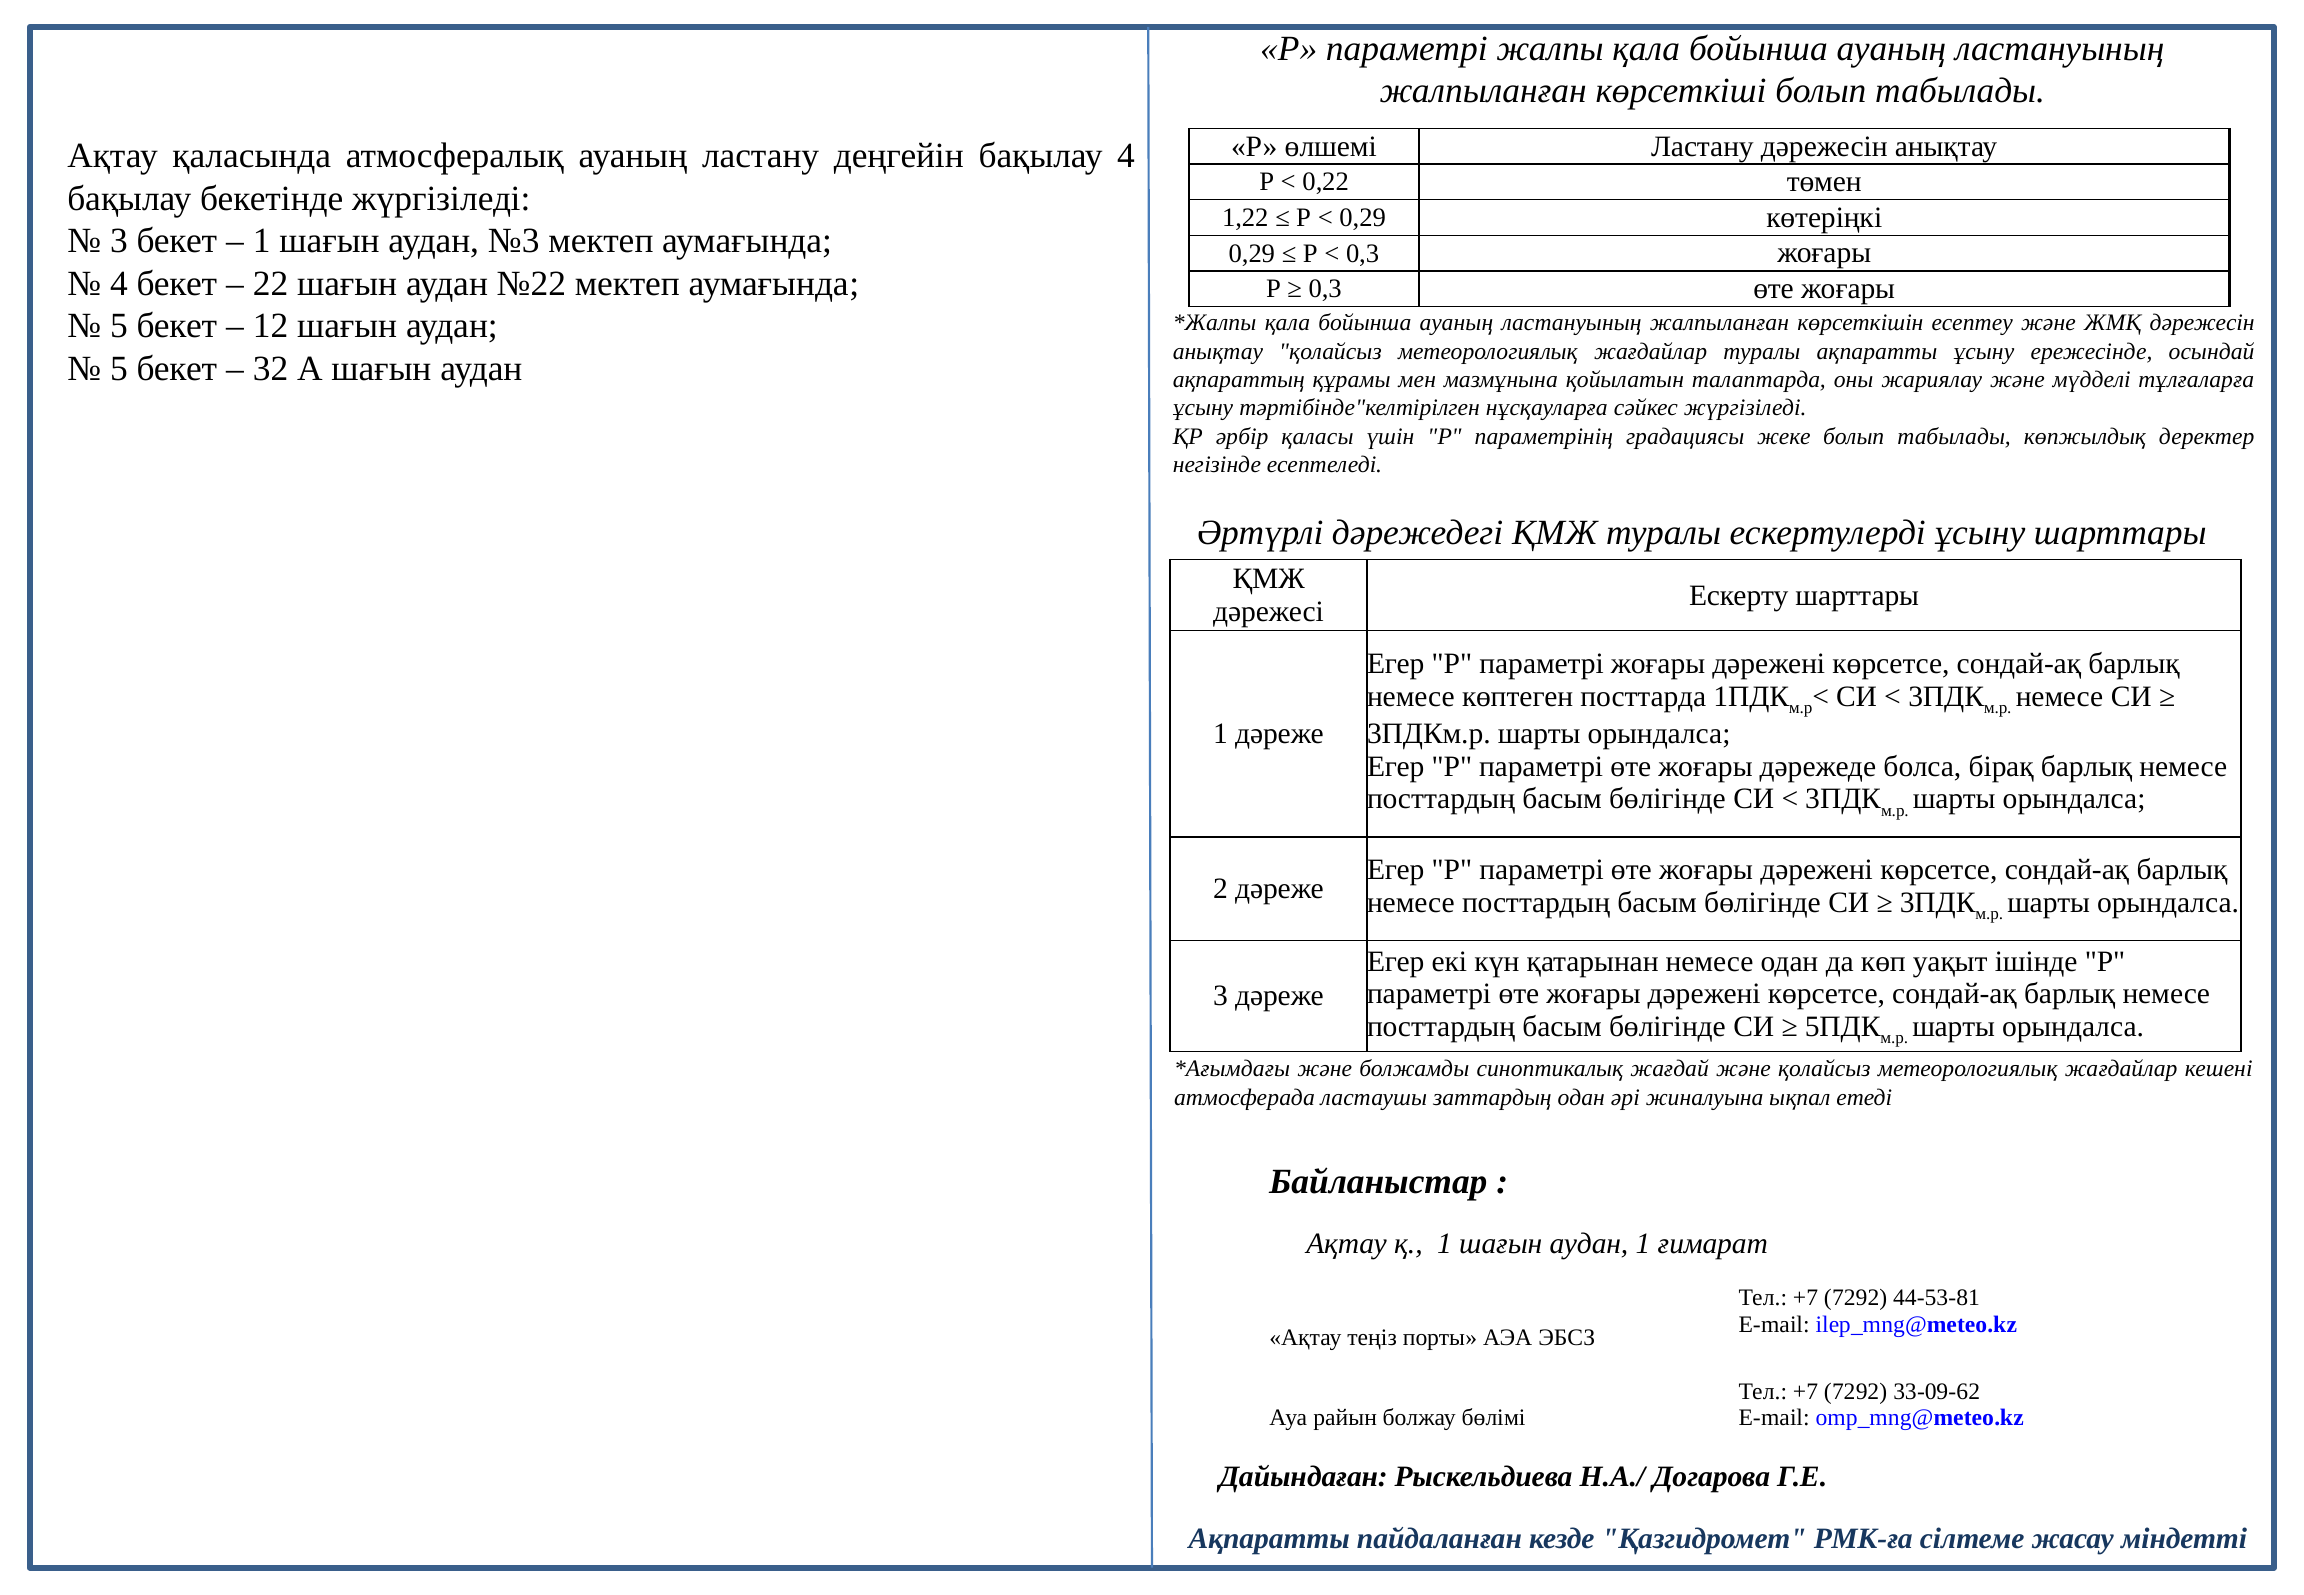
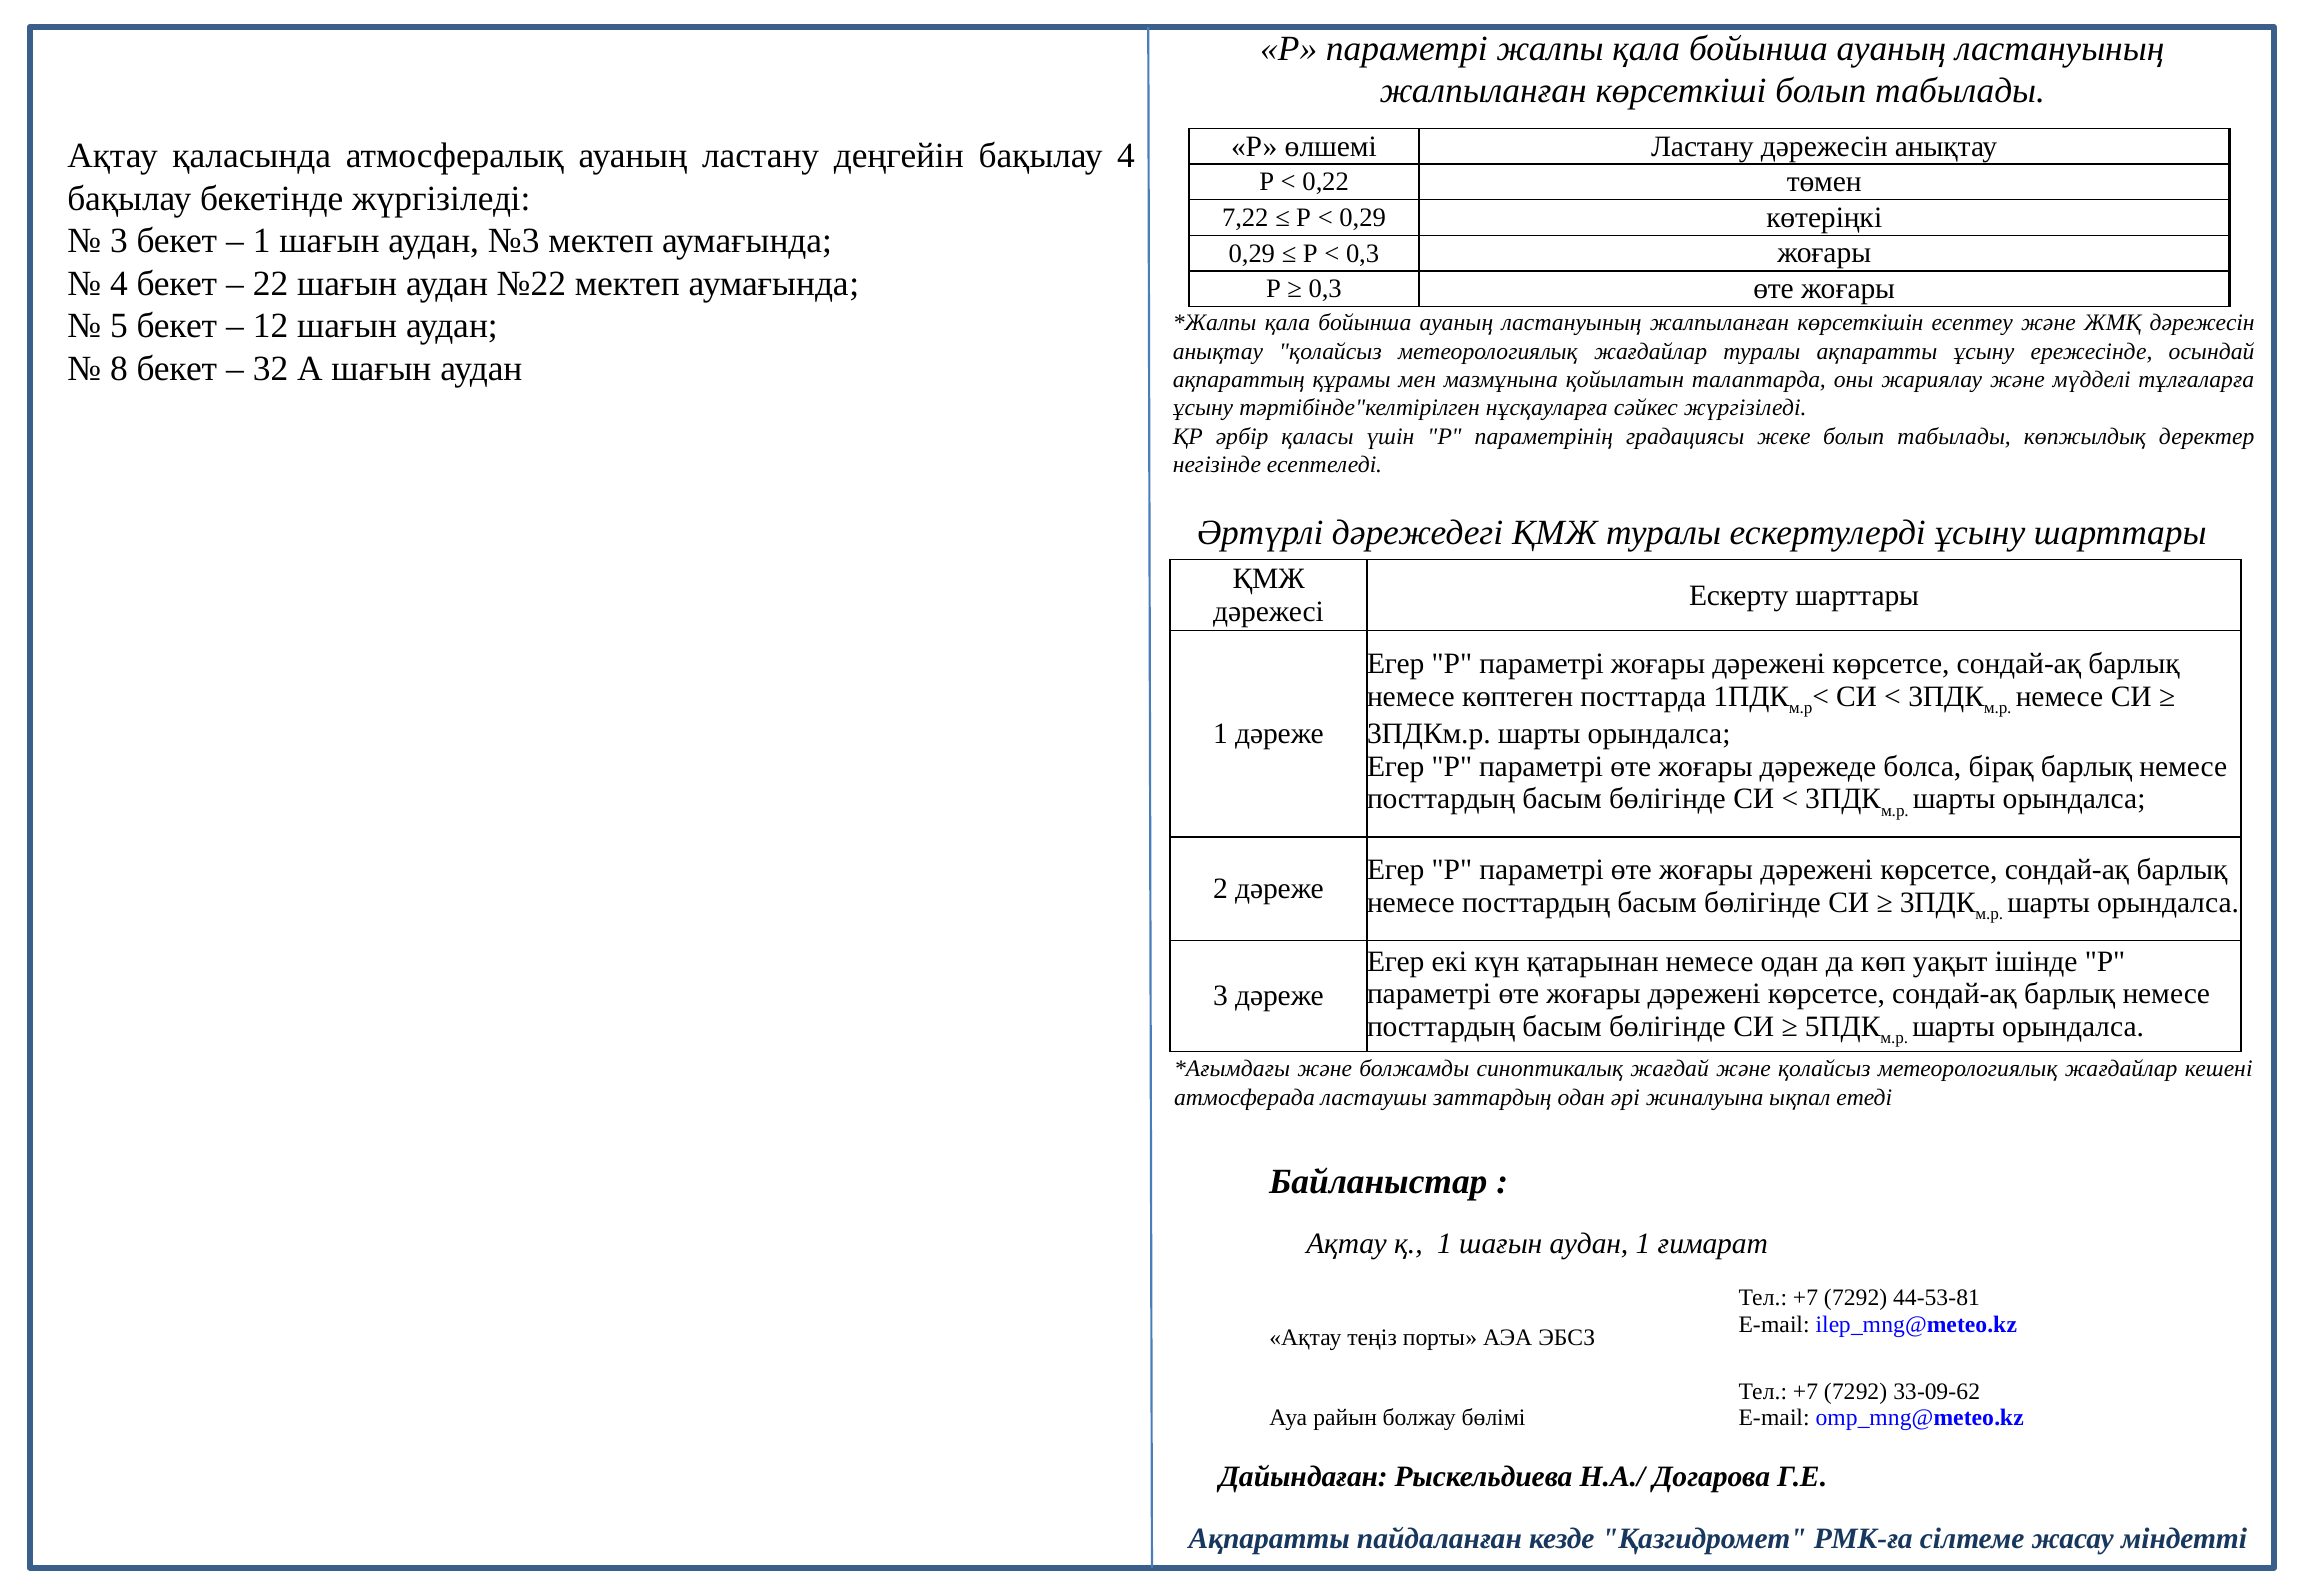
1,22: 1,22 -> 7,22 (1245, 218)
5: 5 -> 8 (119, 369)
